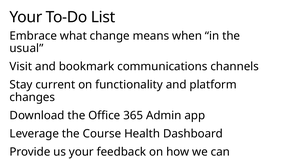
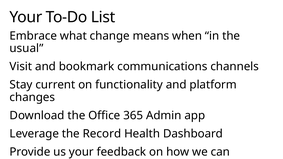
Course: Course -> Record (102, 134)
